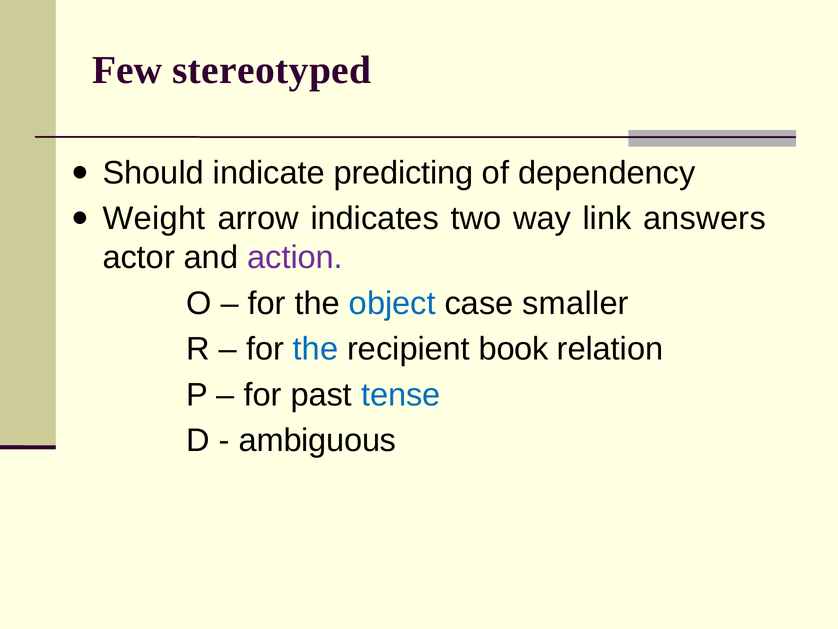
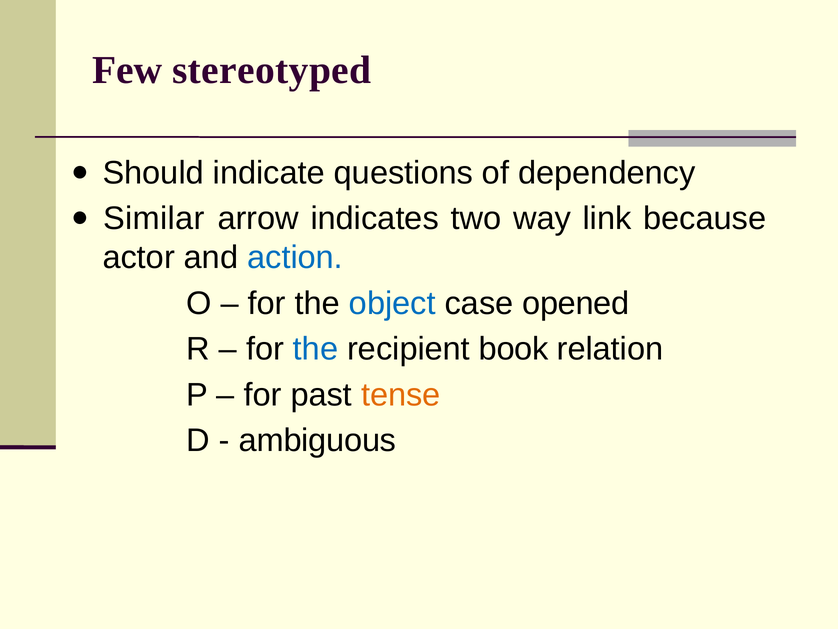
predicting: predicting -> questions (403, 173)
Weight: Weight -> Similar (154, 218)
answers: answers -> because (705, 218)
action colour: purple -> blue (295, 257)
smaller: smaller -> opened (576, 303)
tense colour: blue -> orange (401, 394)
